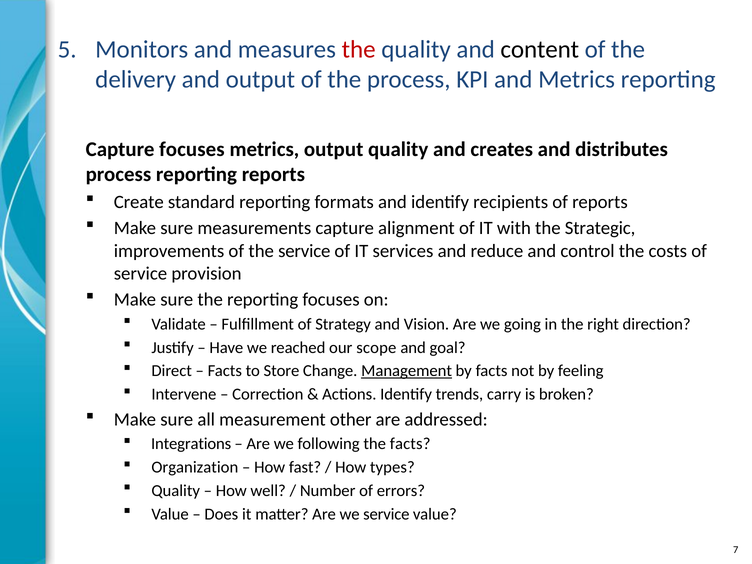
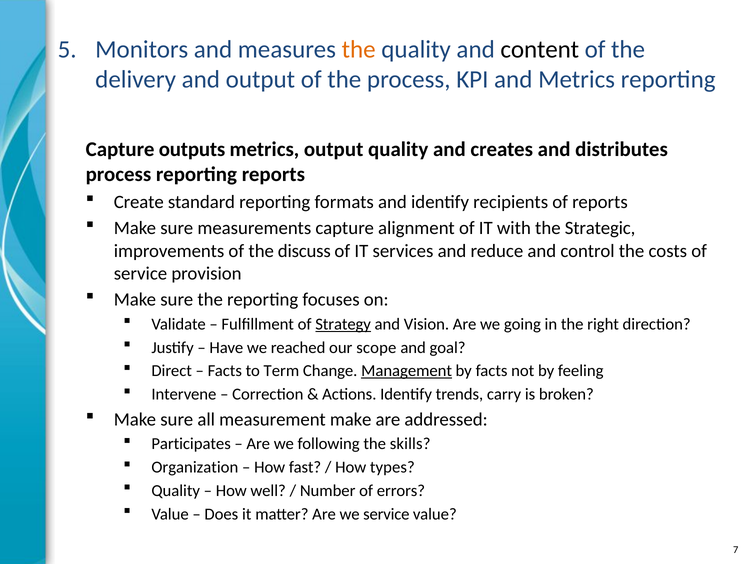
the colour: red -> orange (359, 49)
Capture focuses: focuses -> outputs (192, 149)
the service: service -> discuss (304, 251)
Strategy underline: none -> present (343, 324)
Store: Store -> Term (281, 371)
measurement other: other -> make (351, 419)
Integrations: Integrations -> Participates (191, 444)
the facts: facts -> skills (410, 444)
